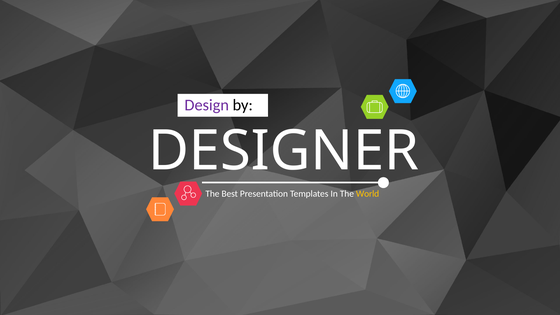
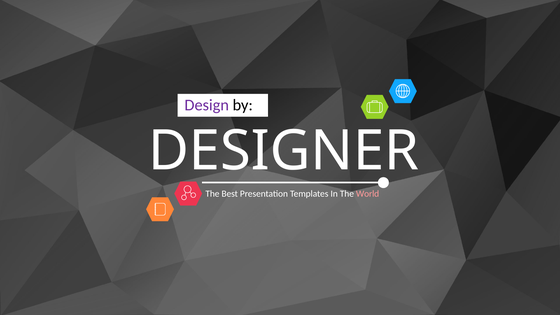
World colour: yellow -> pink (368, 194)
